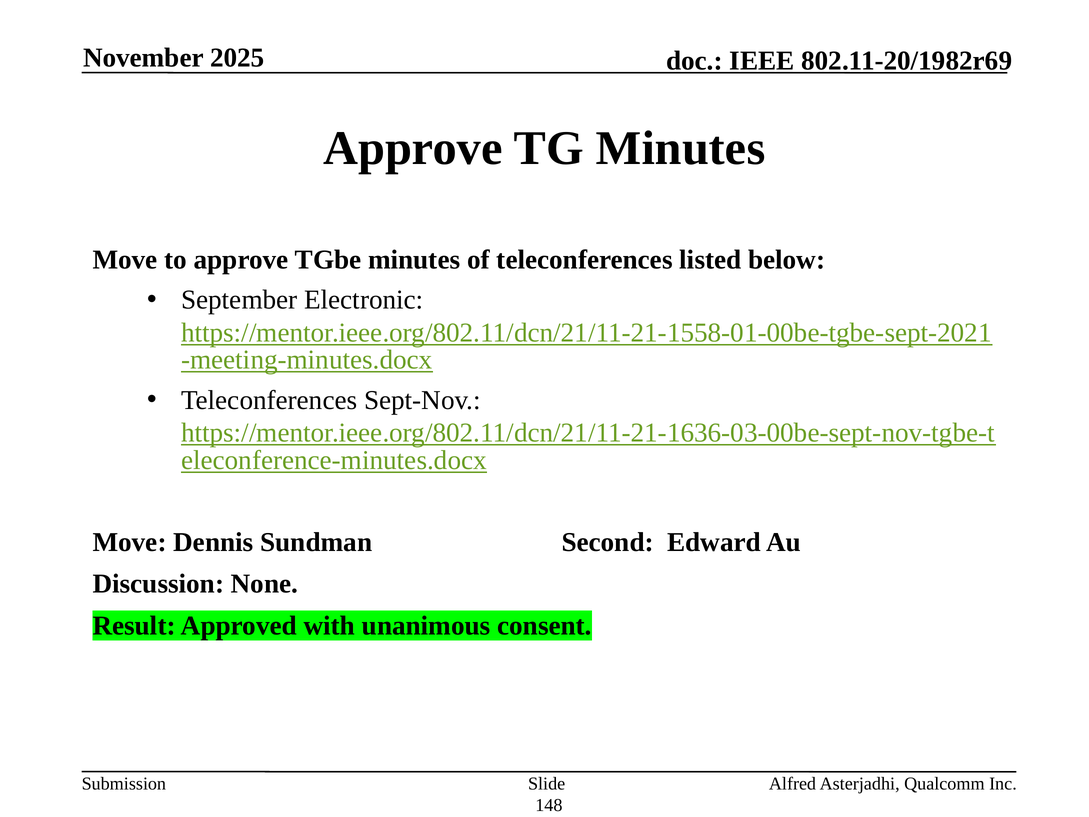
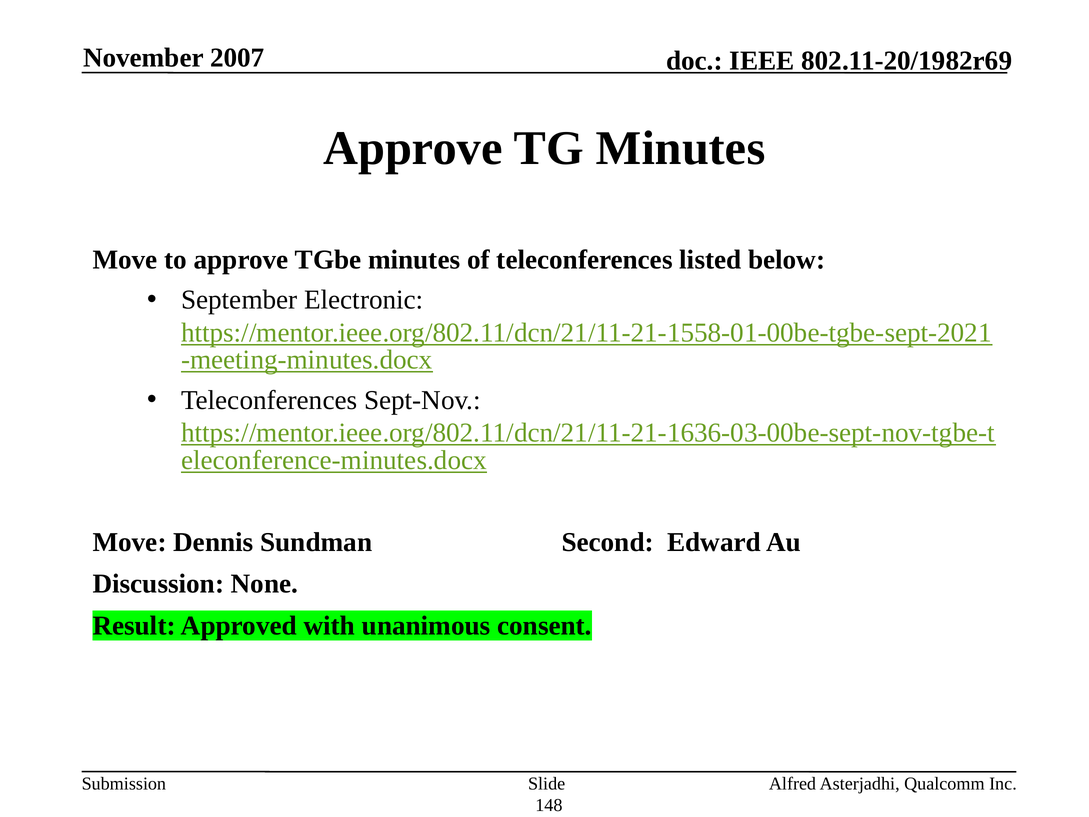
2025: 2025 -> 2007 (237, 58)
